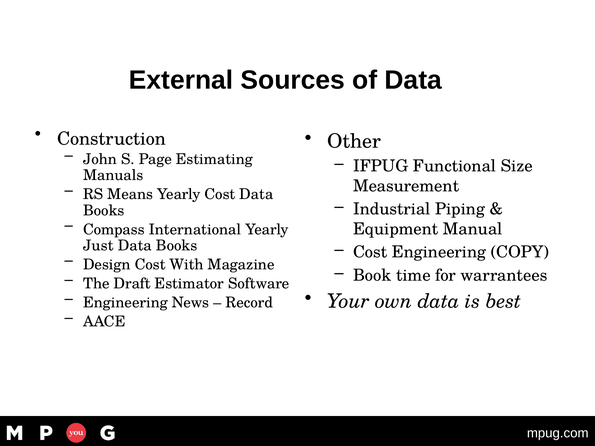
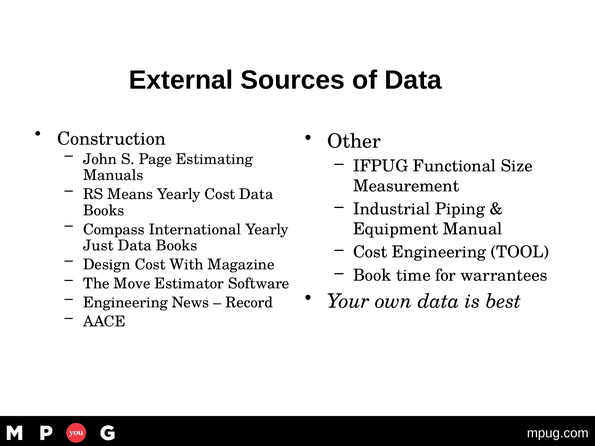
COPY: COPY -> TOOL (520, 252)
Draft: Draft -> Move (132, 284)
